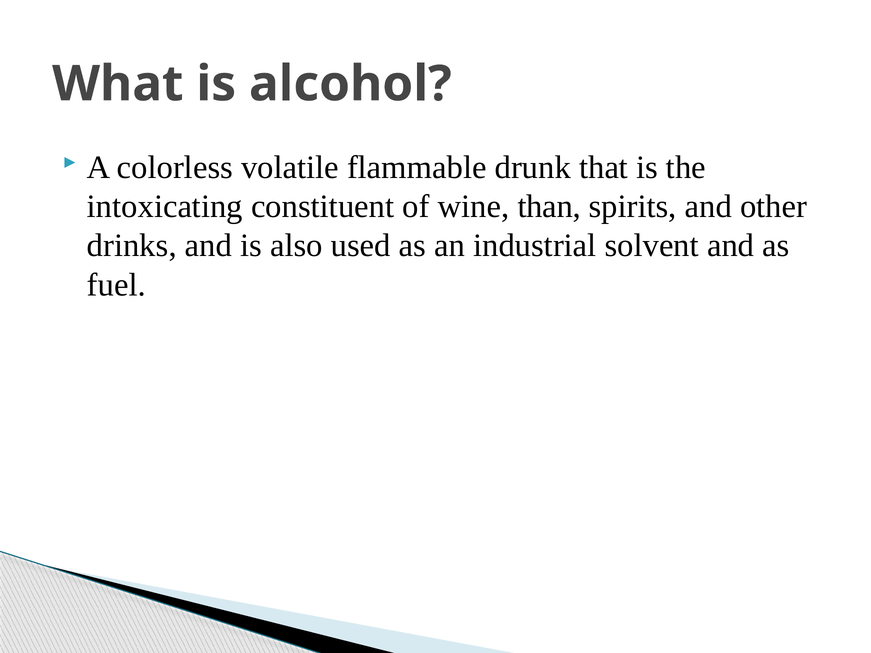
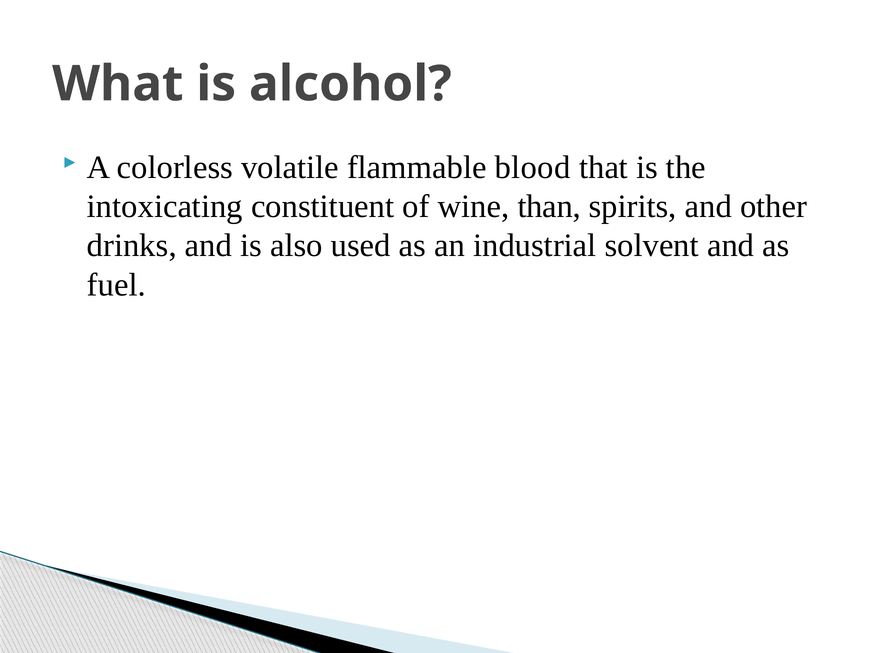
drunk: drunk -> blood (533, 167)
